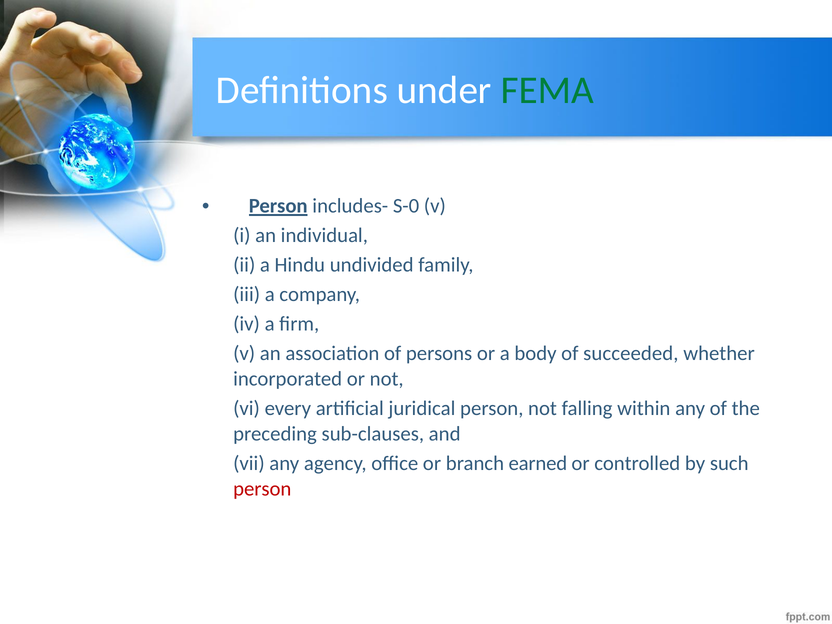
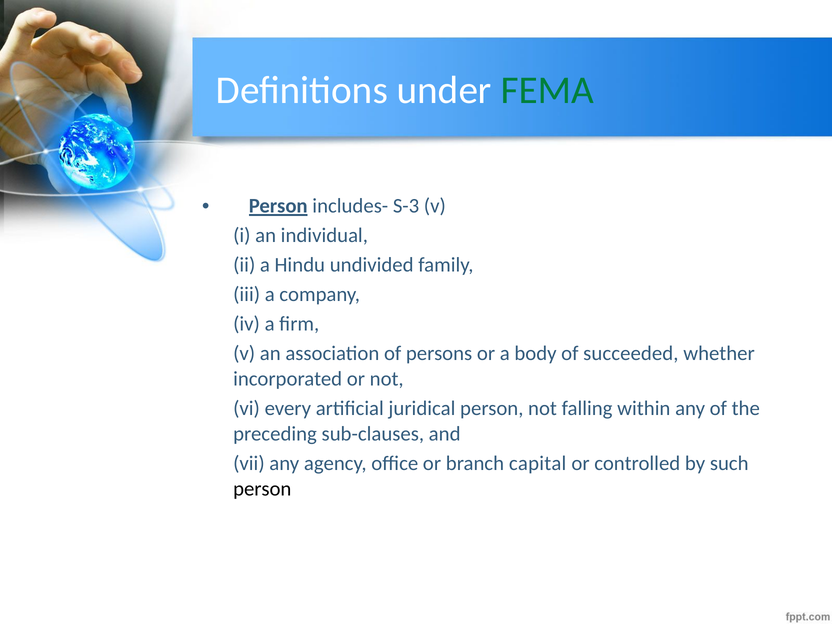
S-0: S-0 -> S-3 (406, 206)
earned: earned -> capital (538, 463)
person colour: red -> black (262, 489)
